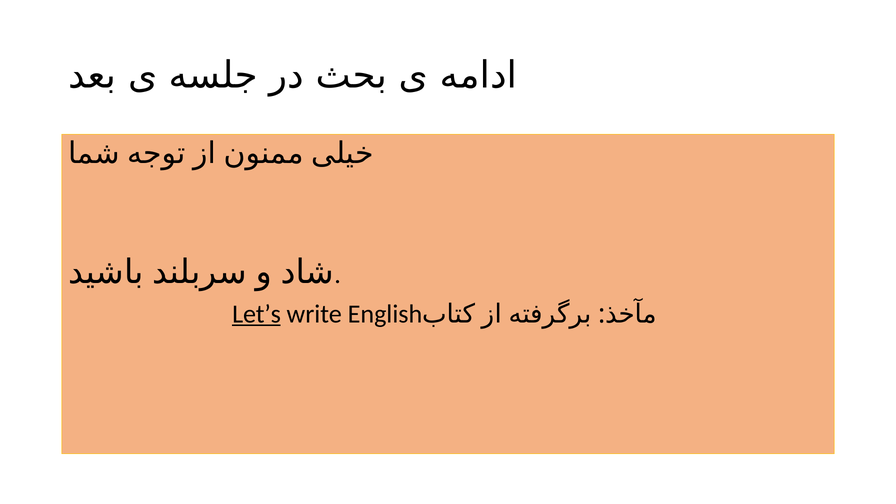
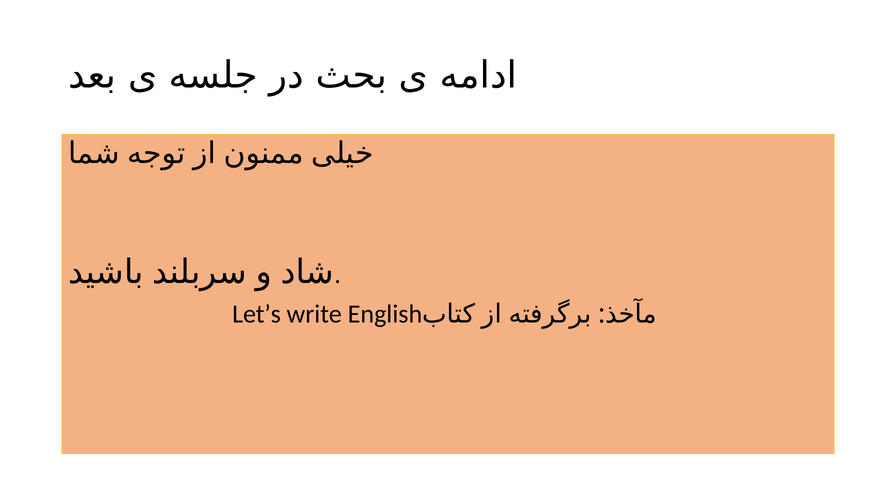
Let’s underline: present -> none (257, 314)
